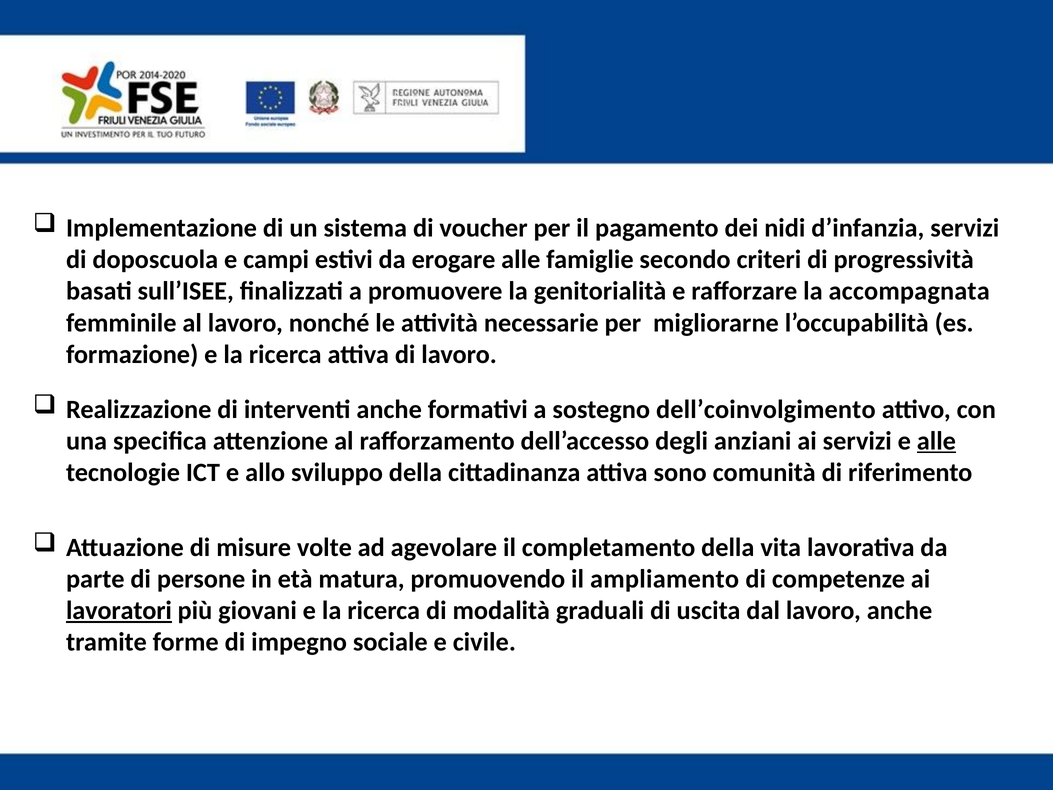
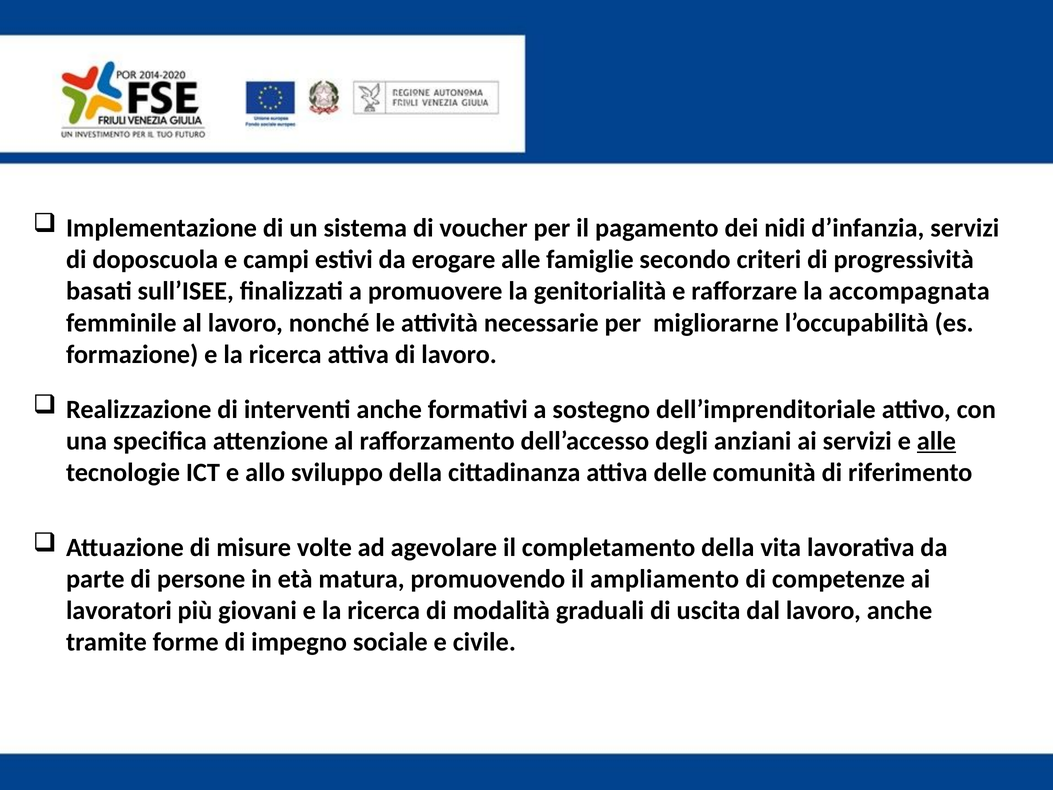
dell’coinvolgimento: dell’coinvolgimento -> dell’imprenditoriale (766, 409)
sono: sono -> delle (680, 472)
lavoratori underline: present -> none (119, 611)
